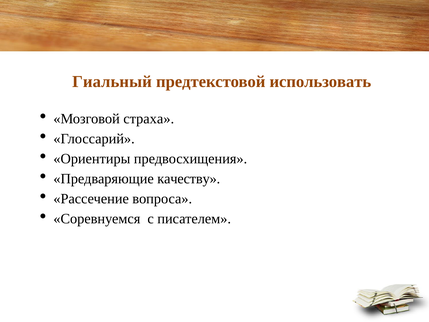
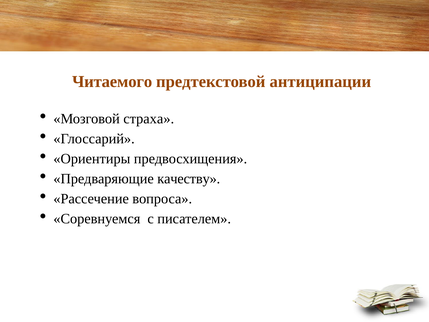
Гиальный: Гиальный -> Читаемого (112, 82)
использовать: использовать -> антиципации (320, 82)
